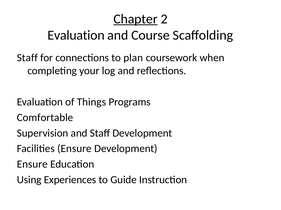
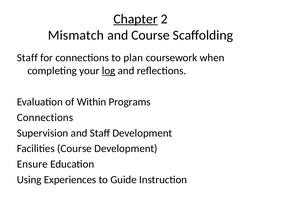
Evaluation: Evaluation -> Mismatch (76, 35)
log underline: none -> present (109, 71)
Things: Things -> Within (92, 102)
Comfortable: Comfortable -> Connections (45, 118)
Facilities Ensure: Ensure -> Course (74, 149)
